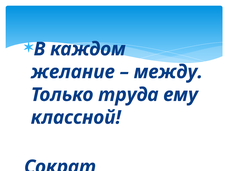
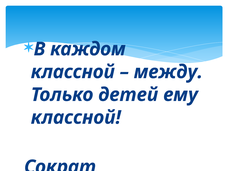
желание: желание -> классной (73, 72)
труда: труда -> детей (128, 95)
